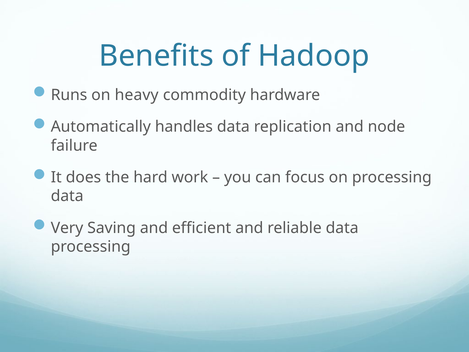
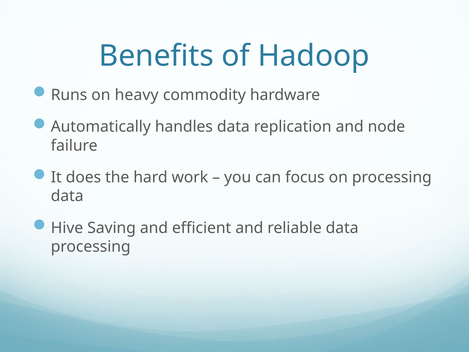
Very: Very -> Hive (67, 228)
